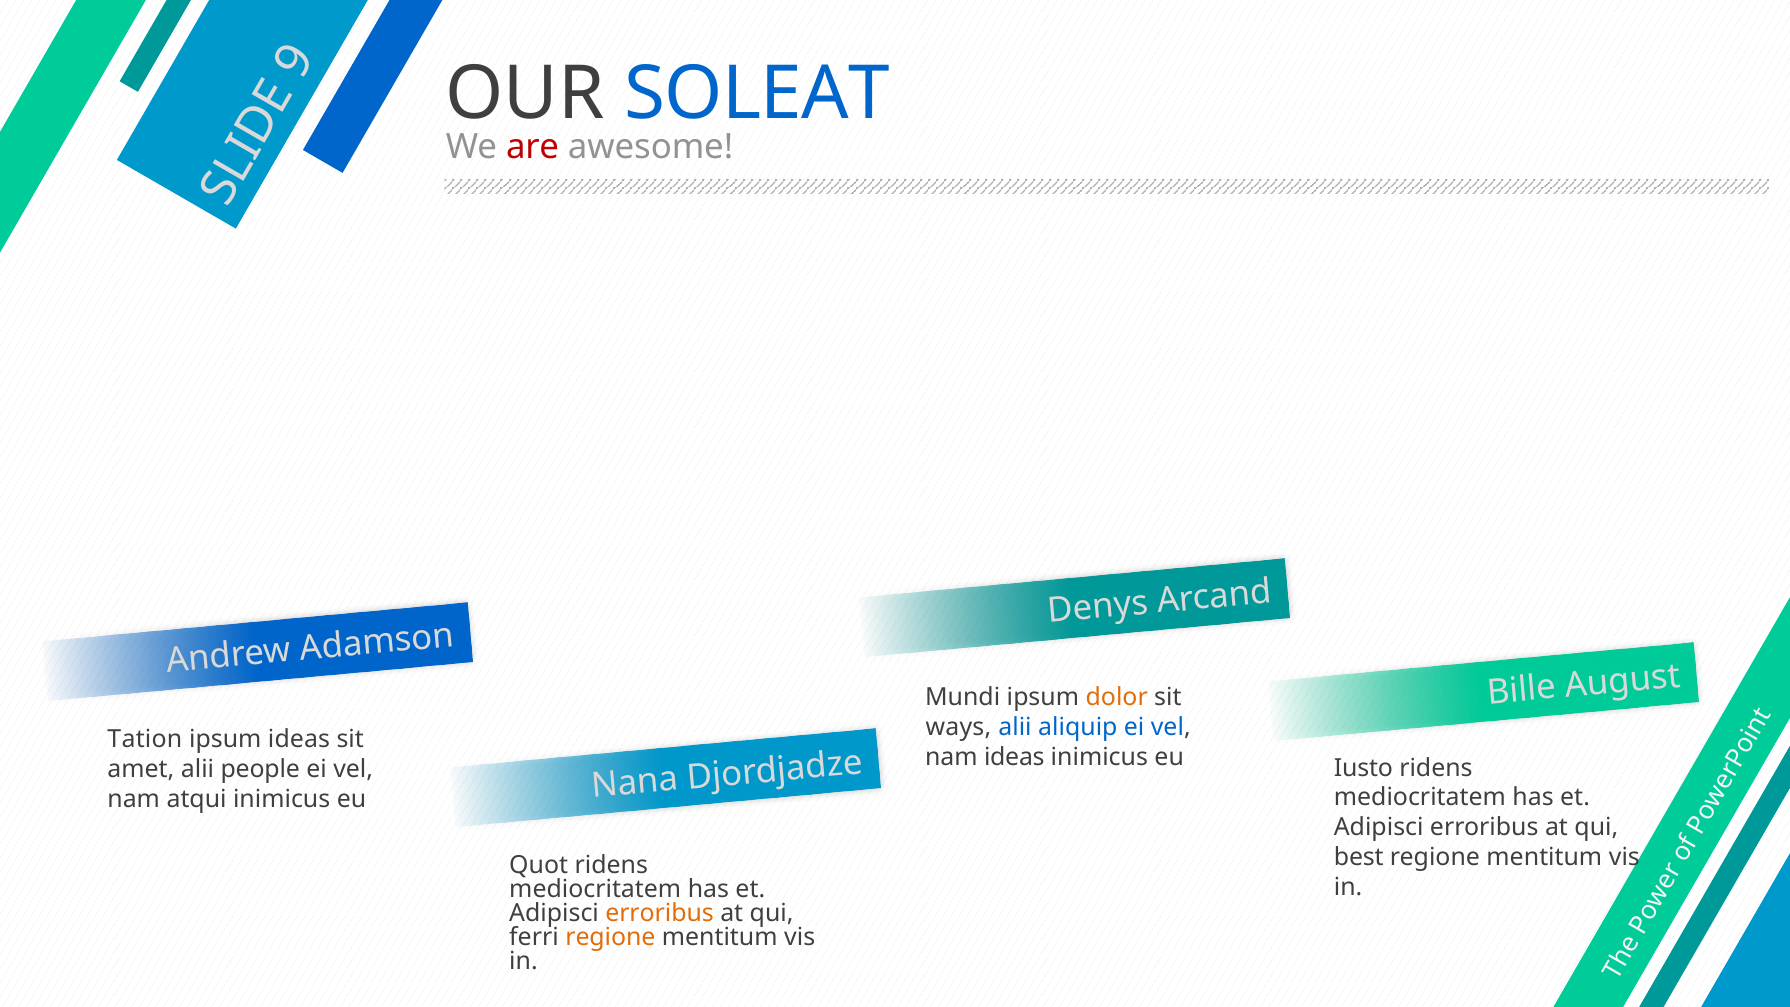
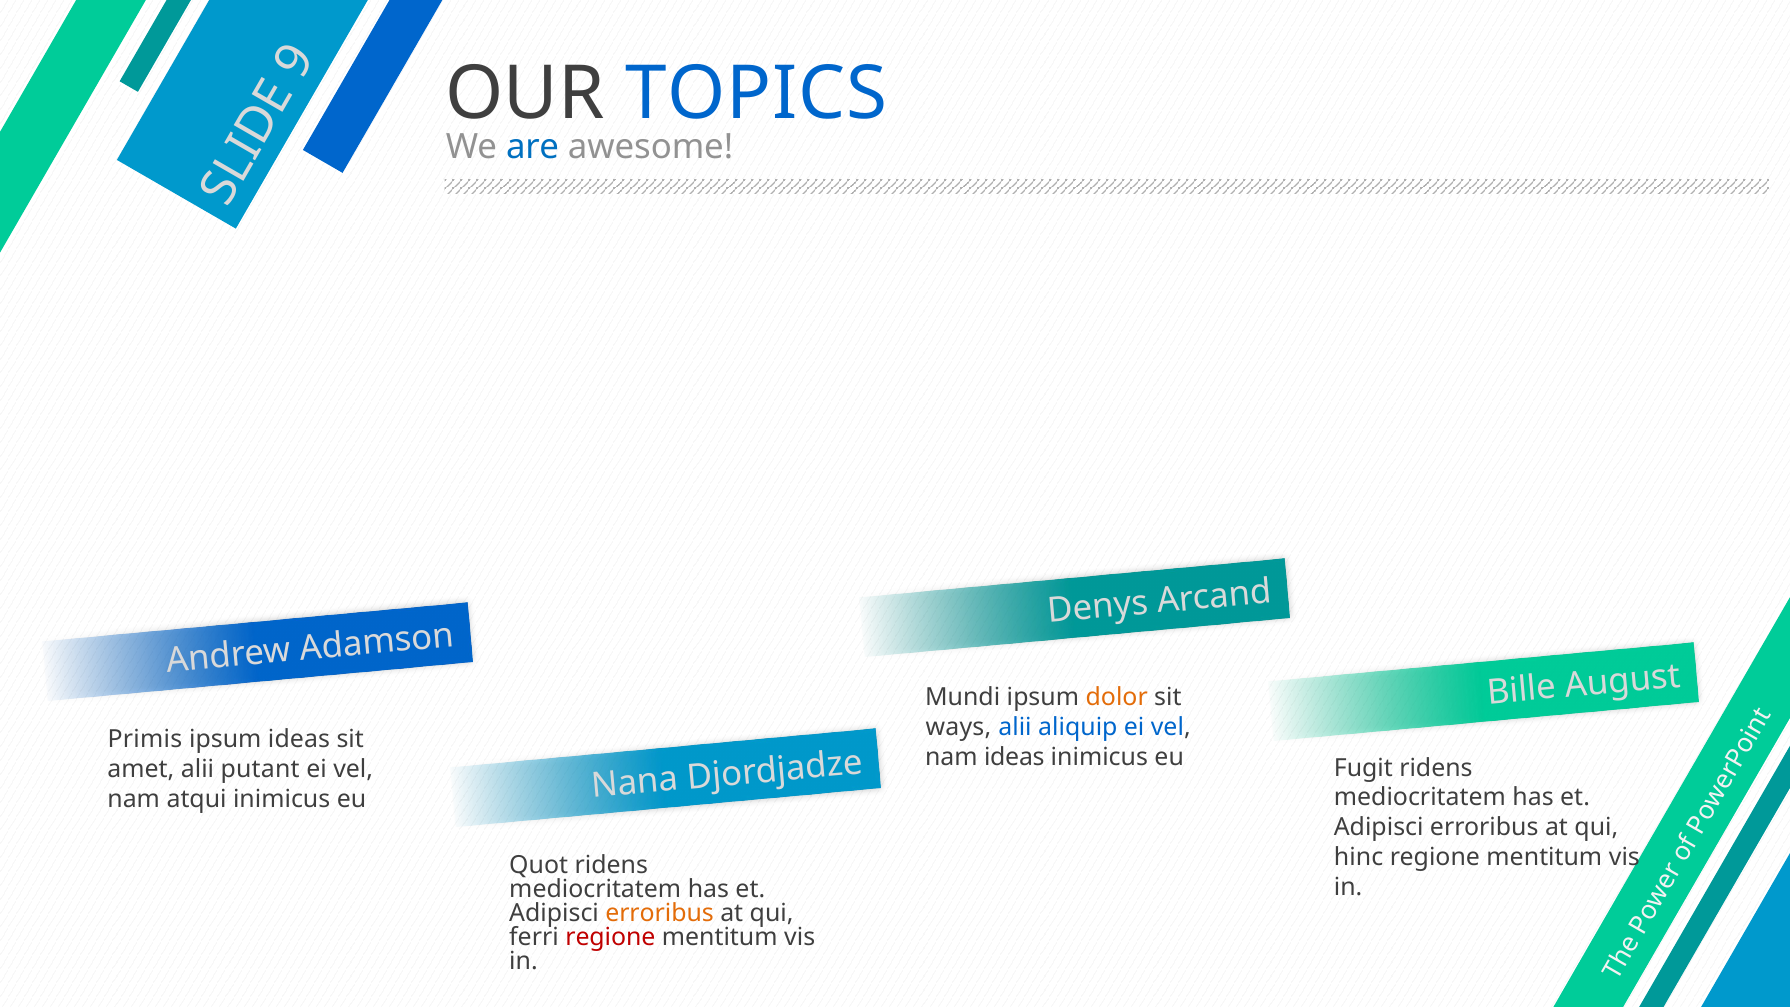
SOLEAT: SOLEAT -> TOPICS (757, 94)
are colour: red -> blue (533, 147)
Tation: Tation -> Primis (145, 740)
Iusto: Iusto -> Fugit (1363, 768)
people: people -> putant (260, 770)
best: best -> hinc (1359, 857)
regione colour: orange -> red (610, 937)
